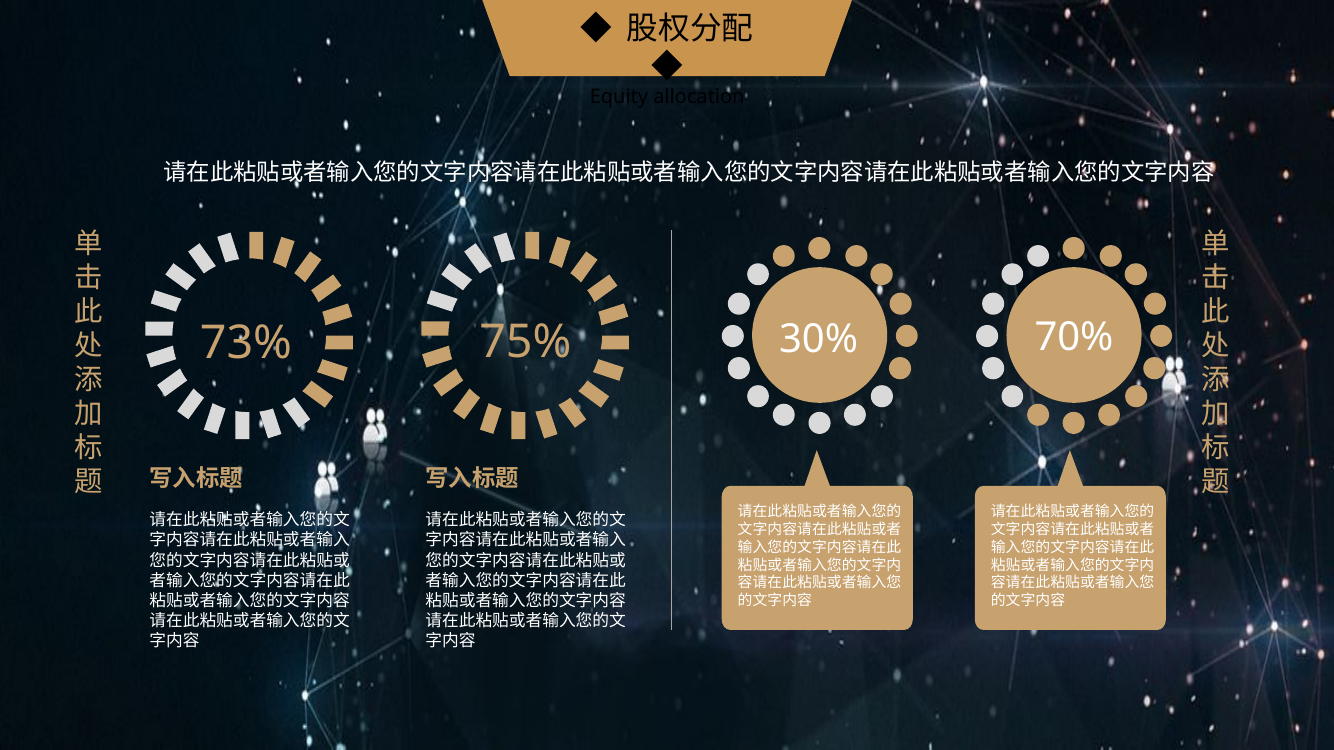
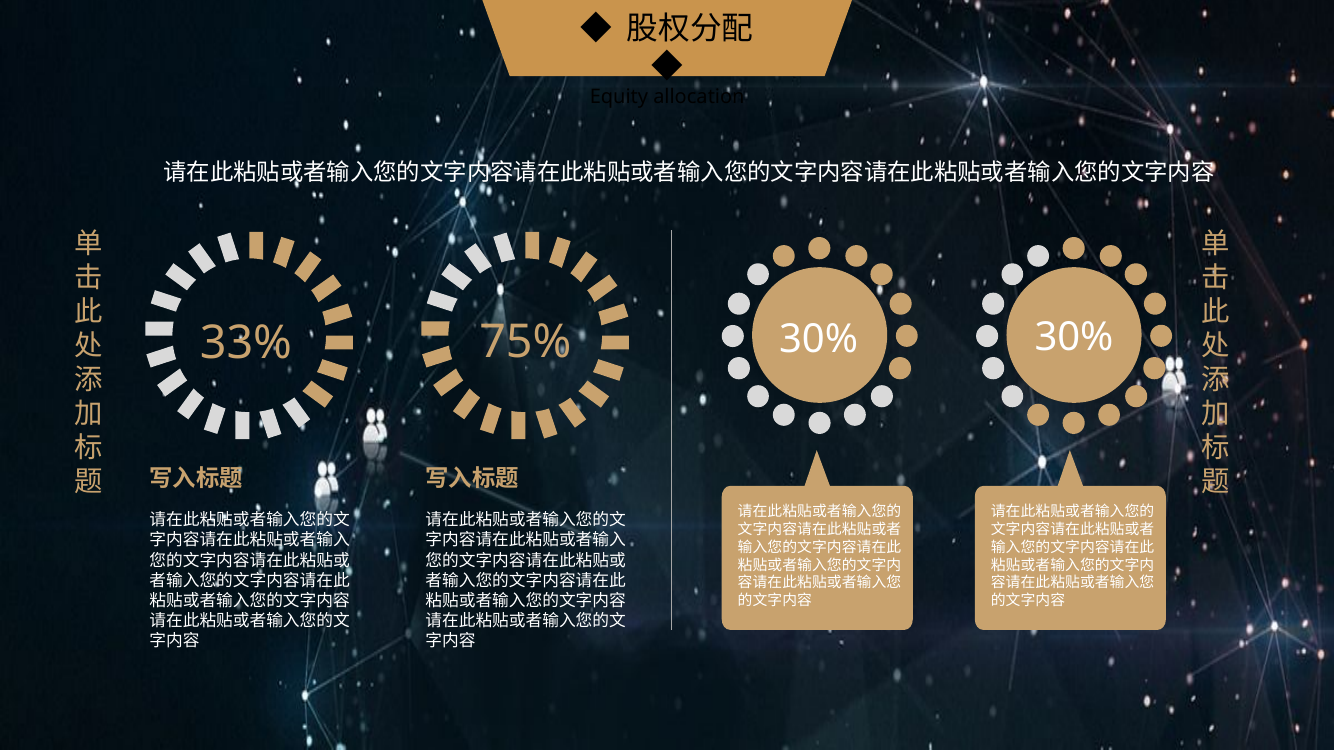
30% 70%: 70% -> 30% (1074, 338)
73%: 73% -> 33% (246, 343)
